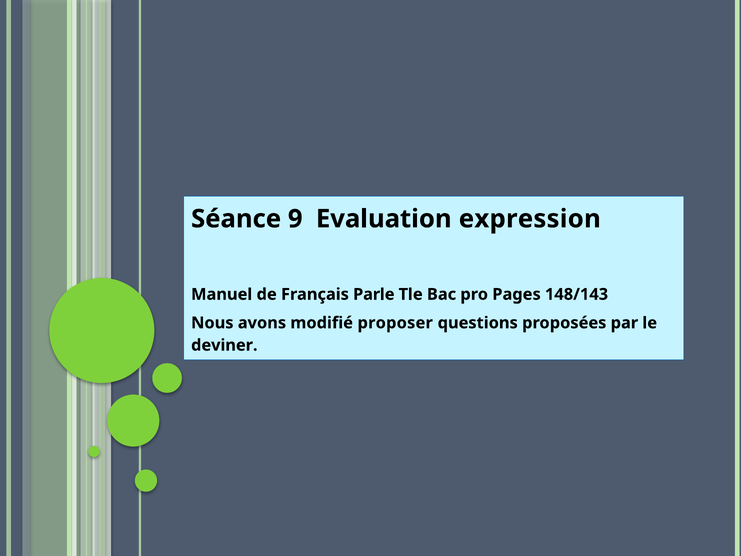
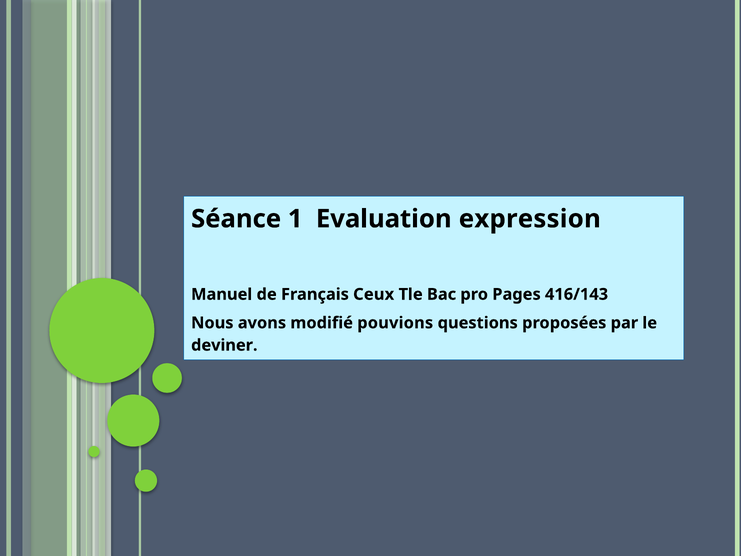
9: 9 -> 1 (295, 219)
Parle: Parle -> Ceux (374, 294)
148/143: 148/143 -> 416/143 (577, 294)
proposer: proposer -> pouvions (395, 323)
